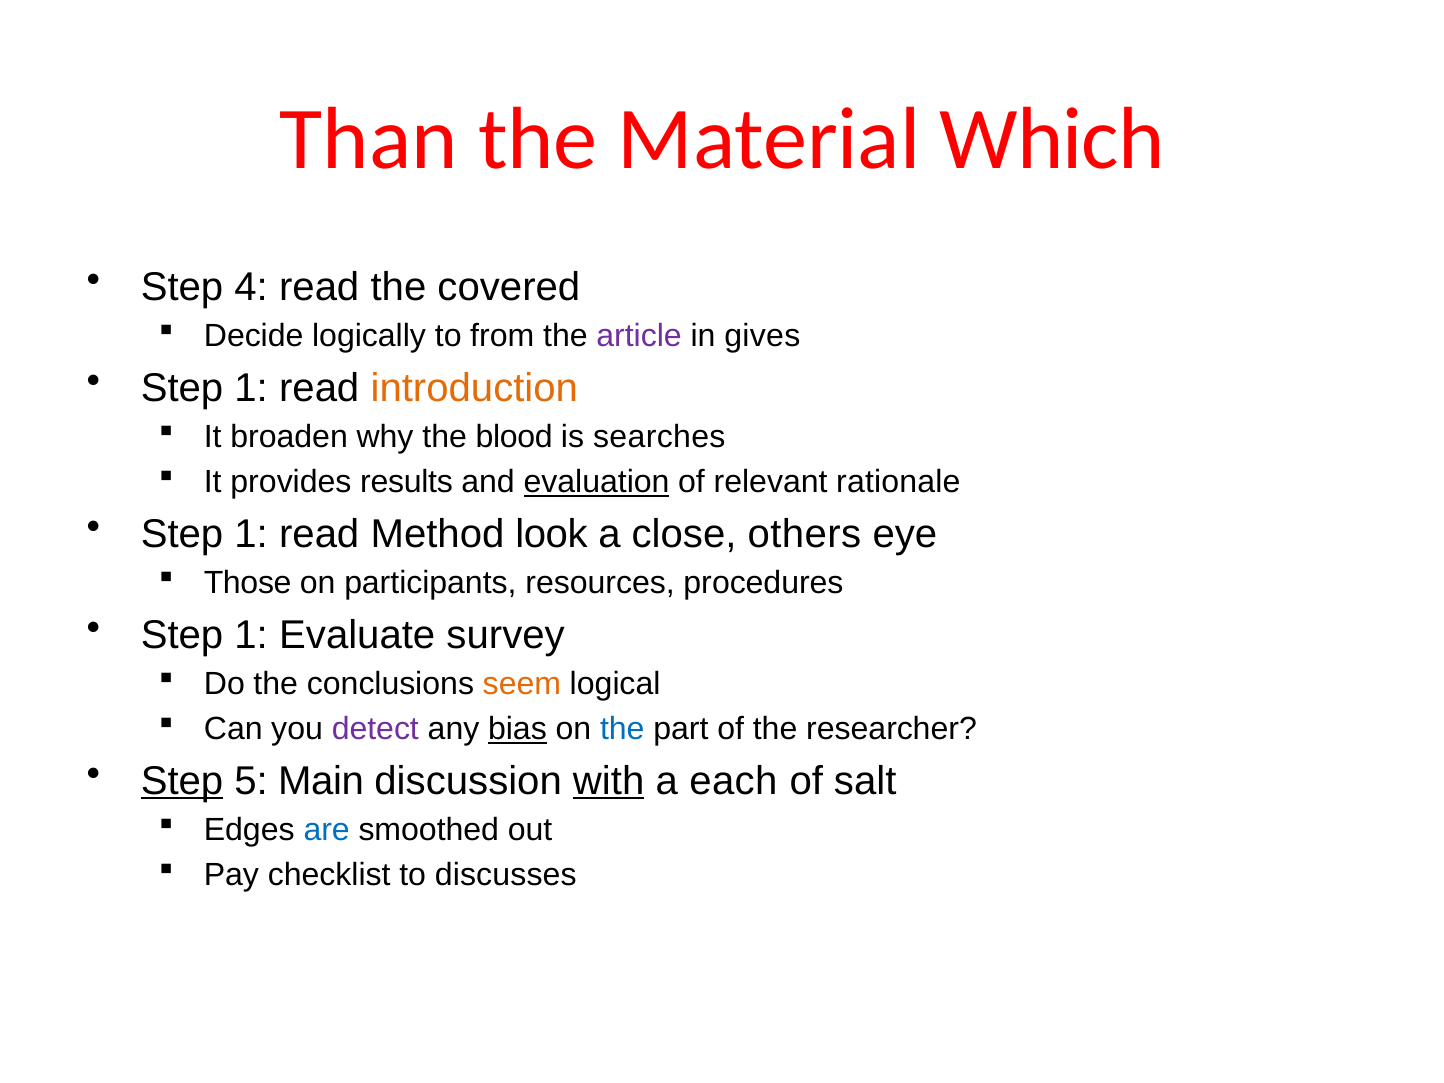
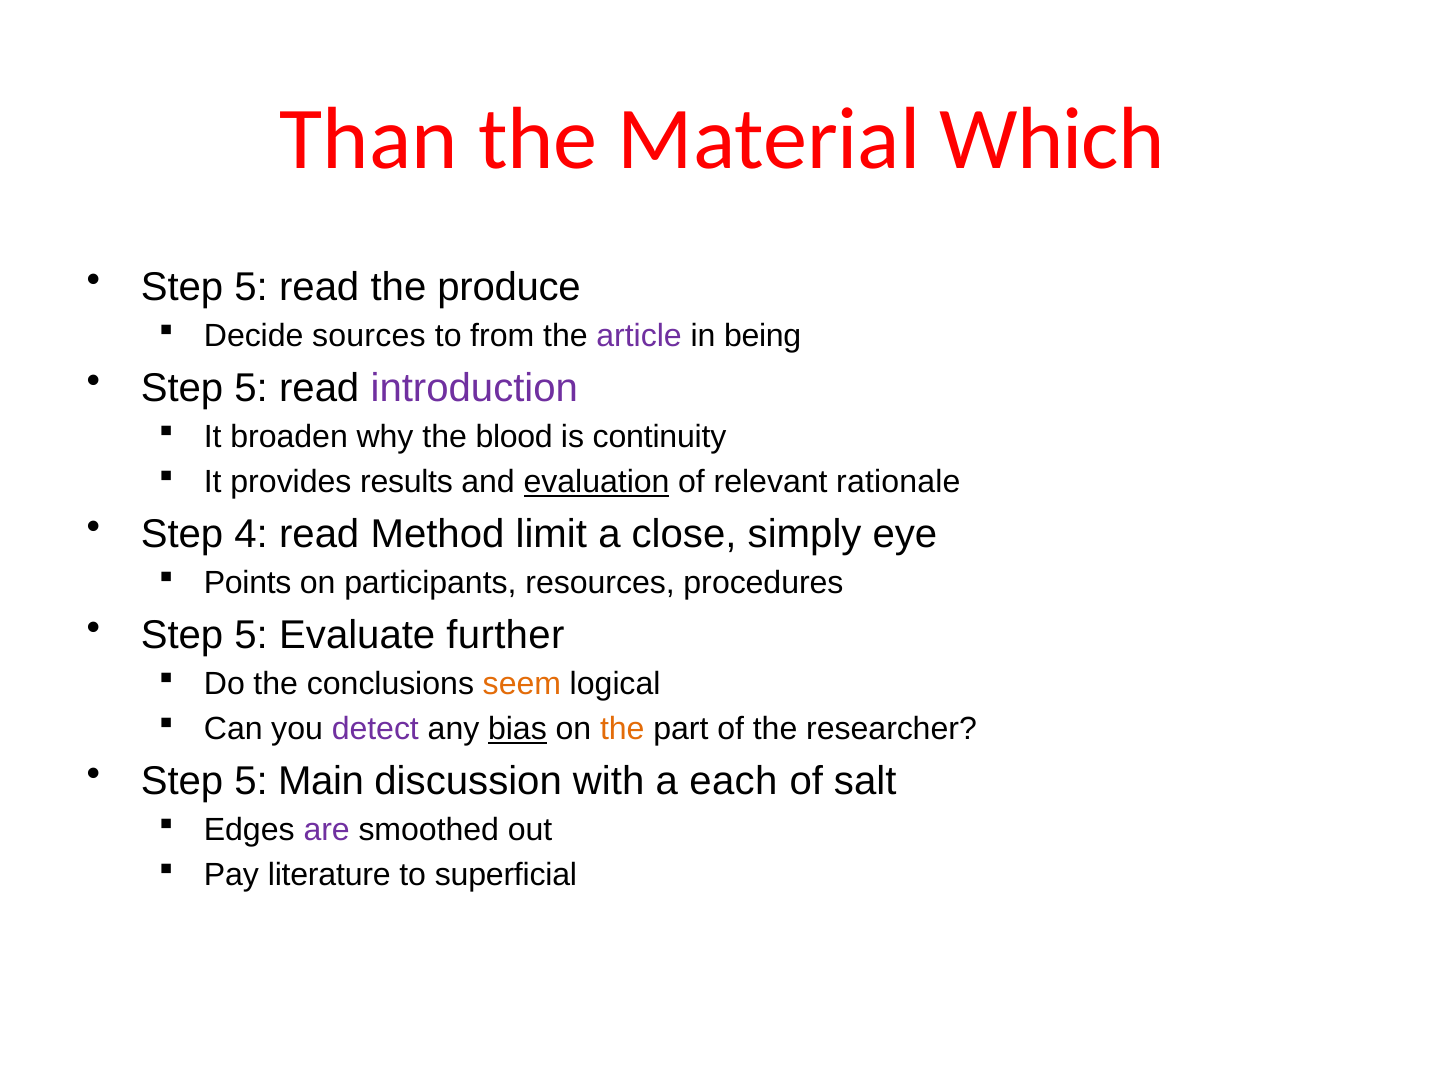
4: 4 -> 5 (251, 287)
covered: covered -> produce (509, 287)
logically: logically -> sources (369, 336)
gives: gives -> being (763, 336)
1: 1 -> 5 (251, 388)
introduction colour: orange -> purple (474, 388)
searches: searches -> continuity (660, 437)
1: 1 -> 4 (251, 534)
look: look -> limit (551, 534)
others: others -> simply (805, 534)
Those: Those -> Points (248, 583)
1: 1 -> 5 (251, 635)
survey: survey -> further (505, 635)
the colour: blue -> orange (622, 729)
Step underline: present -> none (182, 781)
with underline: present -> none (609, 781)
are colour: blue -> purple (327, 830)
checklist: checklist -> literature (329, 875)
discusses: discusses -> superficial (506, 875)
